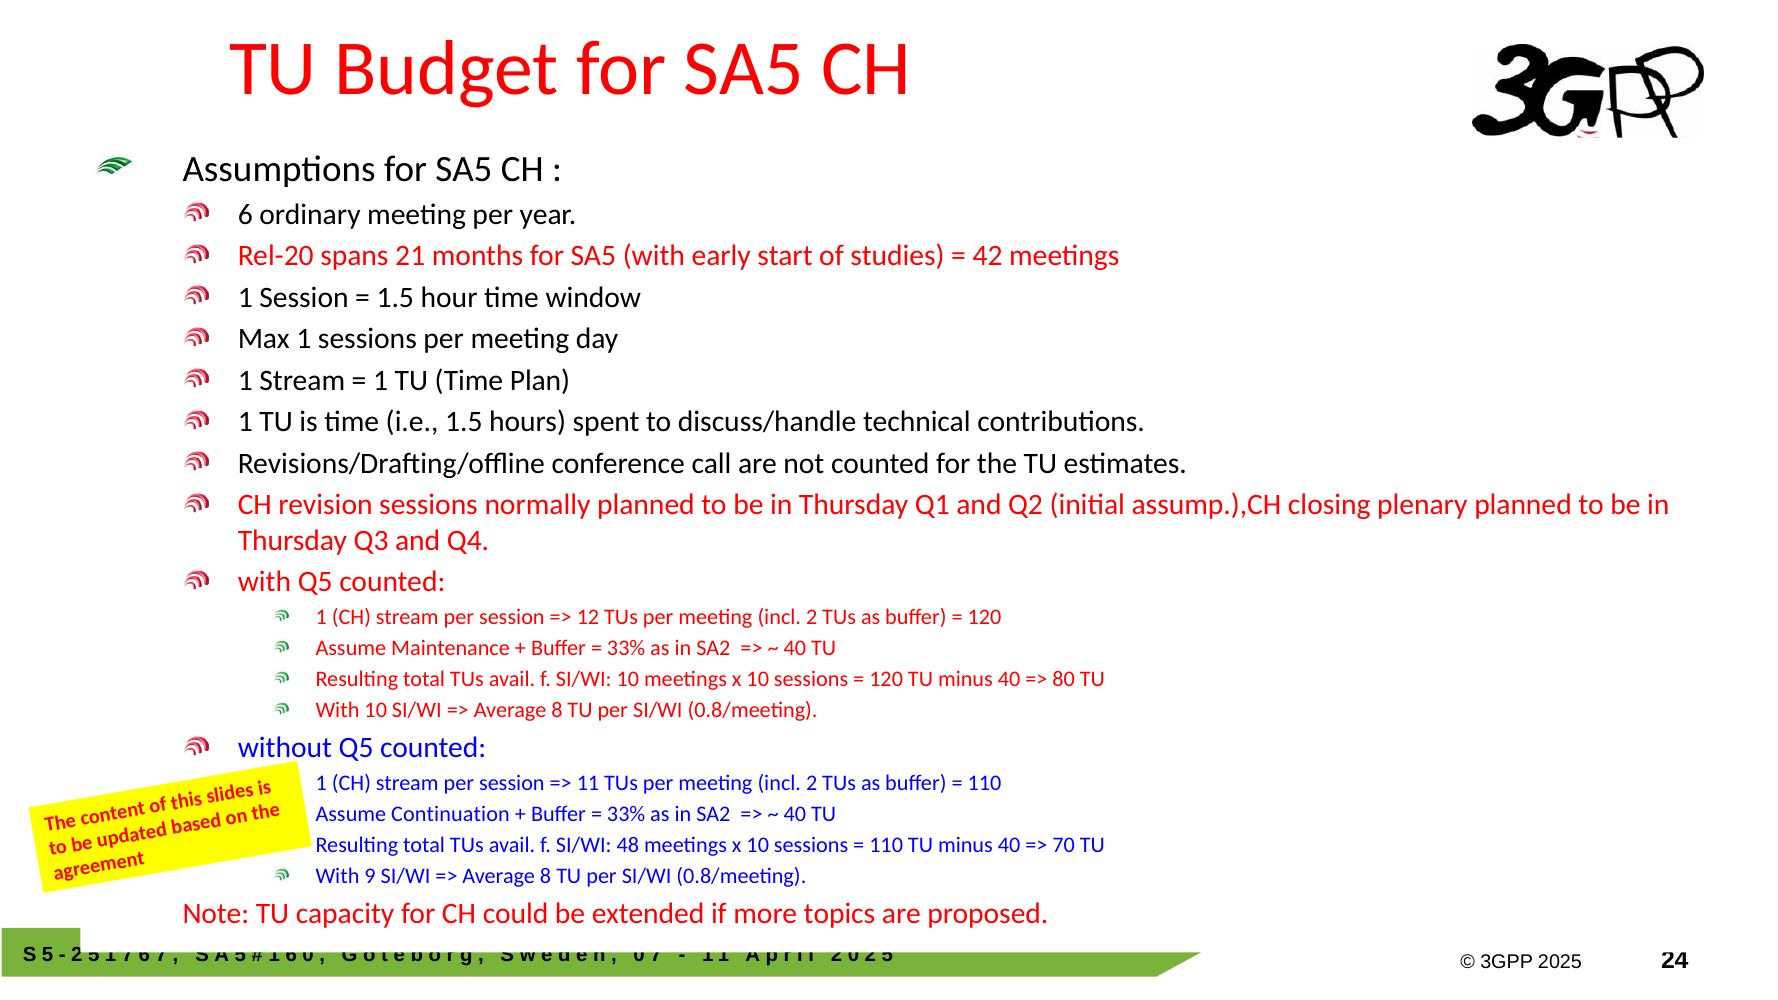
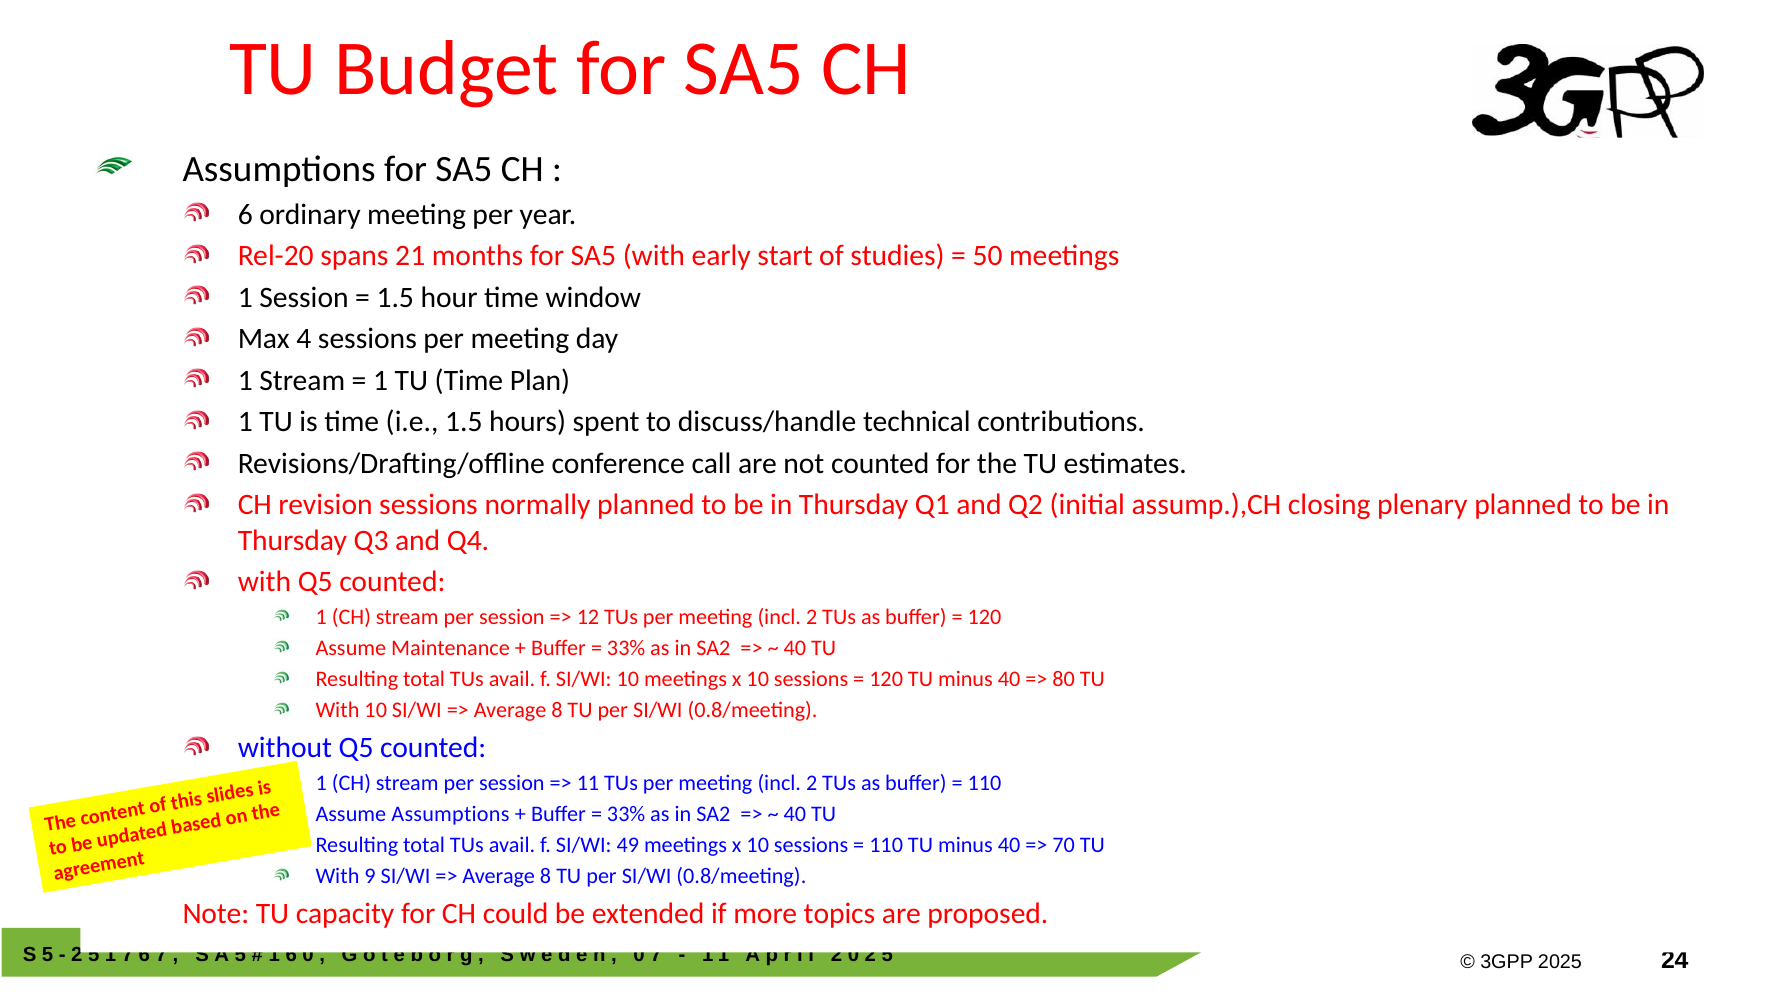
42: 42 -> 50 (988, 256)
Max 1: 1 -> 4 (304, 339)
Assume Continuation: Continuation -> Assumptions (450, 814)
48: 48 -> 49 (628, 845)
